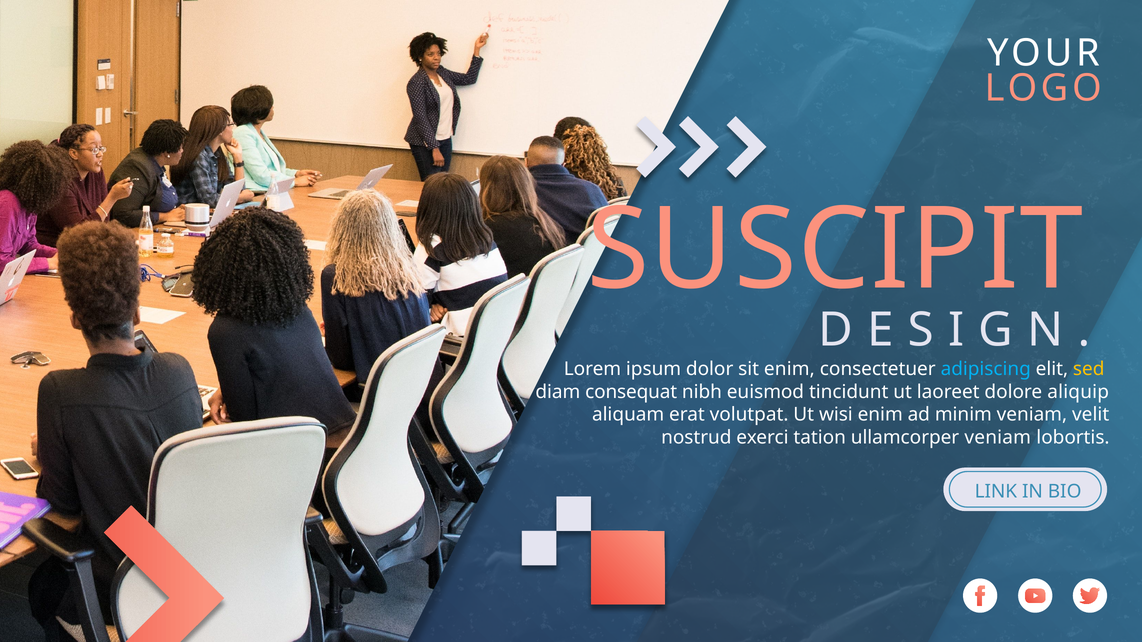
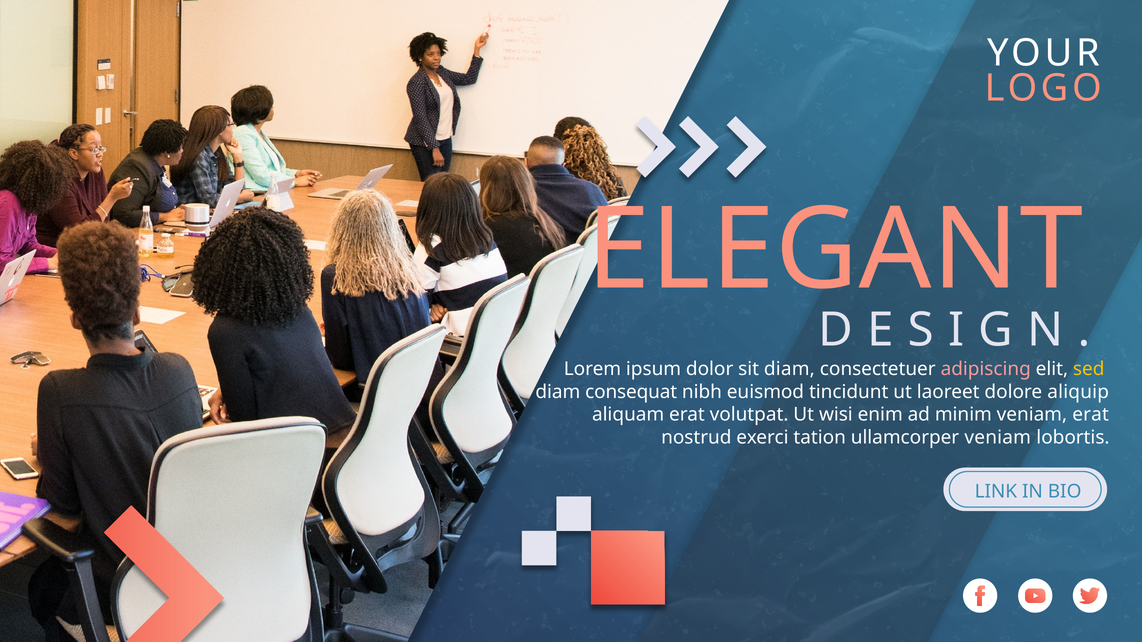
SUSCIPIT: SUSCIPIT -> ELEGANT (835, 250)
sit enim: enim -> diam (789, 369)
adipiscing colour: light blue -> pink (986, 369)
veniam velit: velit -> erat (1091, 415)
